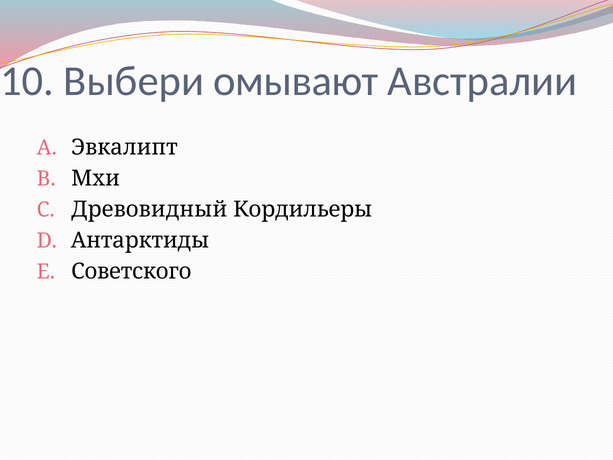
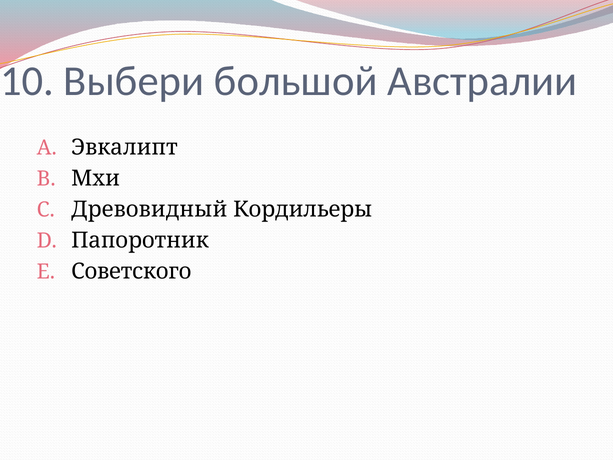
омывают: омывают -> большой (296, 81)
Антарктиды: Антарктиды -> Папоротник (140, 240)
